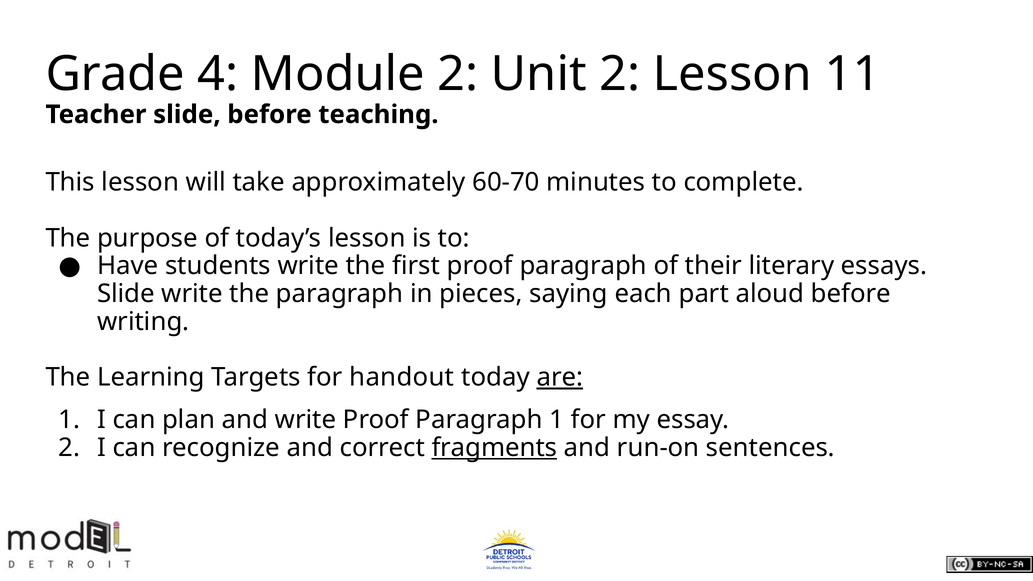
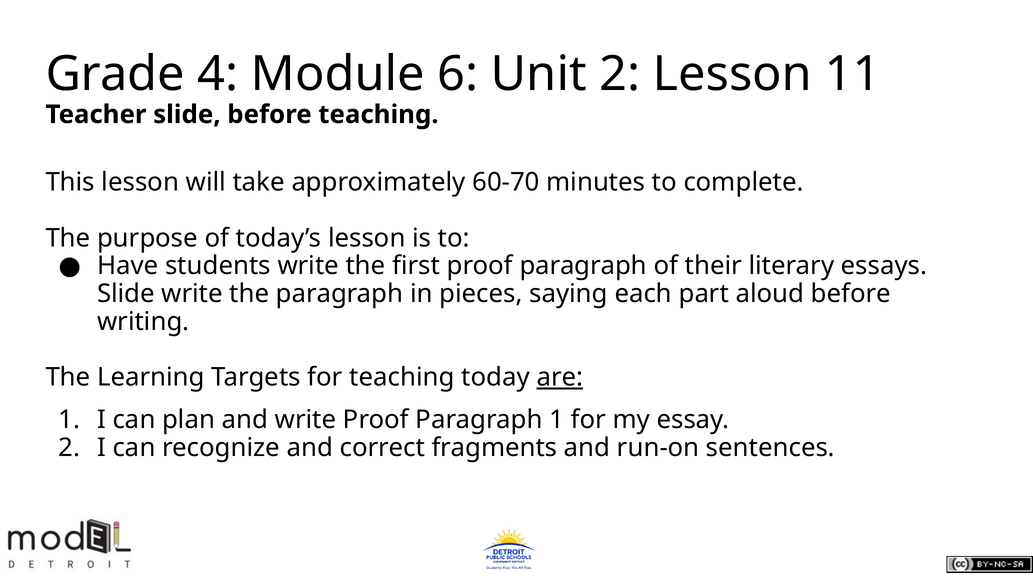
Module 2: 2 -> 6 (458, 74)
for handout: handout -> teaching (402, 377)
fragments underline: present -> none (494, 448)
